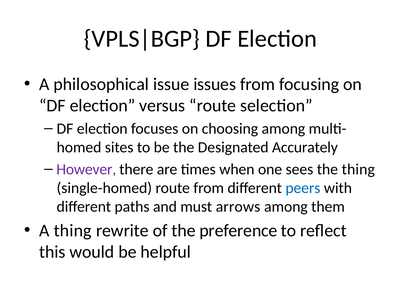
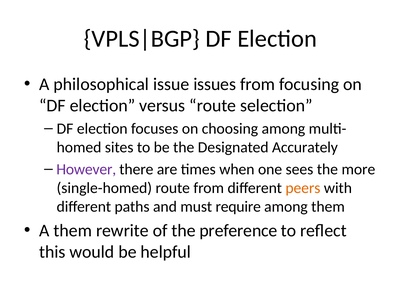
the thing: thing -> more (358, 169)
peers colour: blue -> orange (303, 188)
arrows: arrows -> require (238, 207)
A thing: thing -> them (73, 230)
